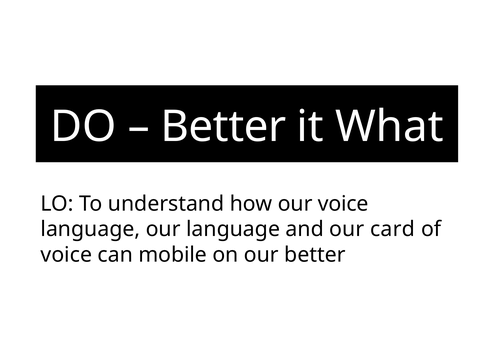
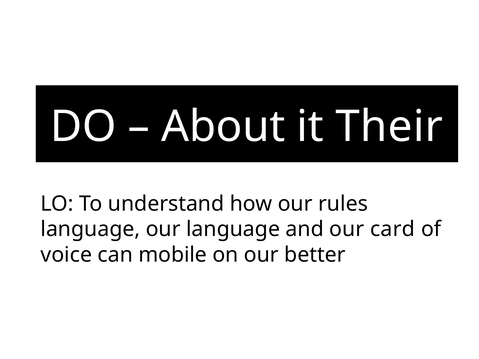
Better: Better -> About (223, 127)
What: What -> Their (389, 127)
our voice: voice -> rules (343, 204)
